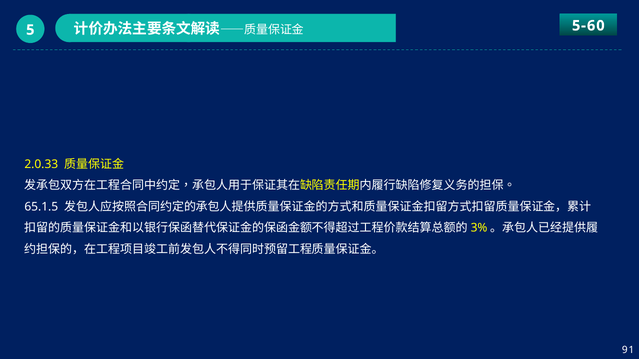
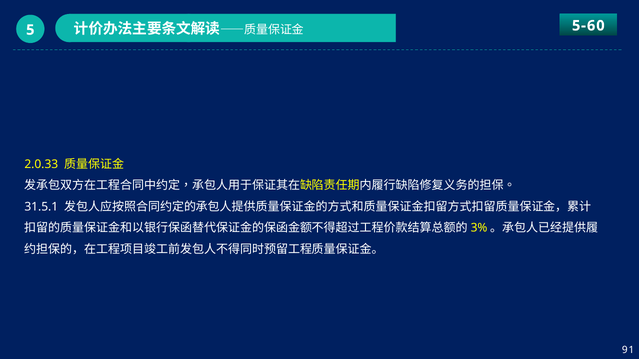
65.1.5: 65.1.5 -> 31.5.1 (41, 207)
